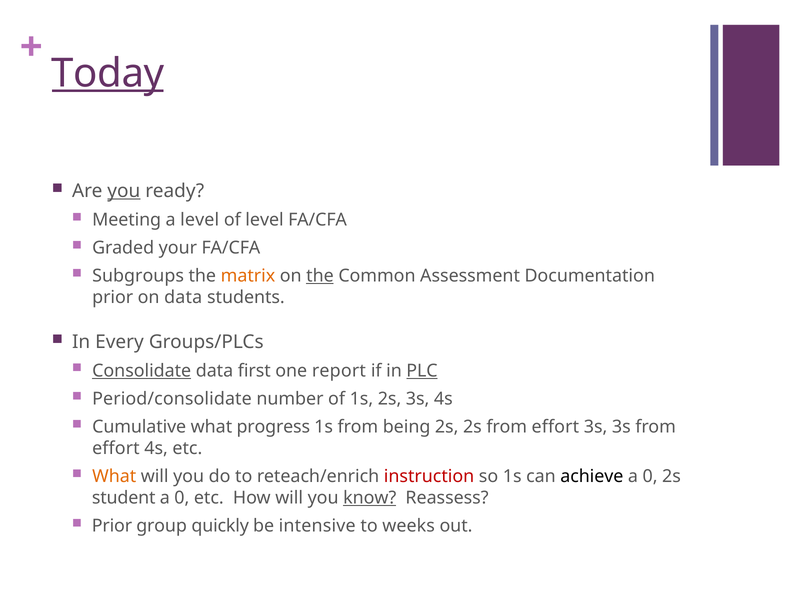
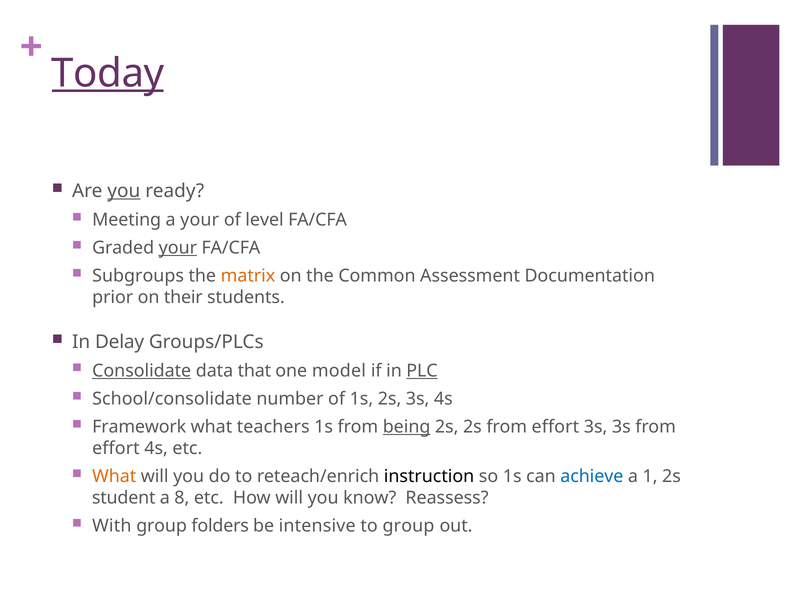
a level: level -> your (200, 220)
your underline: none -> present (178, 248)
the underline: present -> none (320, 276)
on data: data -> their (183, 298)
Every: Every -> Delay (120, 342)
first: first -> that (254, 371)
report: report -> model (339, 371)
Period/consolidate: Period/consolidate -> School/consolidate (172, 399)
Cumulative: Cumulative -> Framework (139, 427)
progress: progress -> teachers (273, 427)
being underline: none -> present (407, 427)
instruction colour: red -> black (429, 477)
achieve colour: black -> blue (592, 477)
0: 0 -> 1 (650, 477)
0: 0 -> 8 (182, 499)
know underline: present -> none (370, 499)
Prior: Prior -> With (112, 527)
quickly: quickly -> folders (220, 527)
to weeks: weeks -> group (408, 527)
